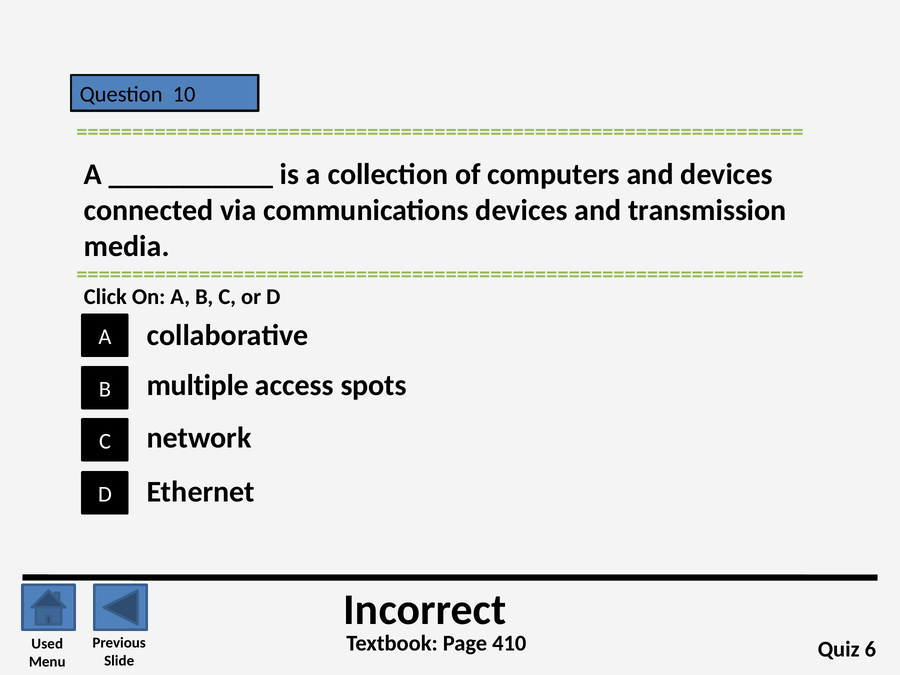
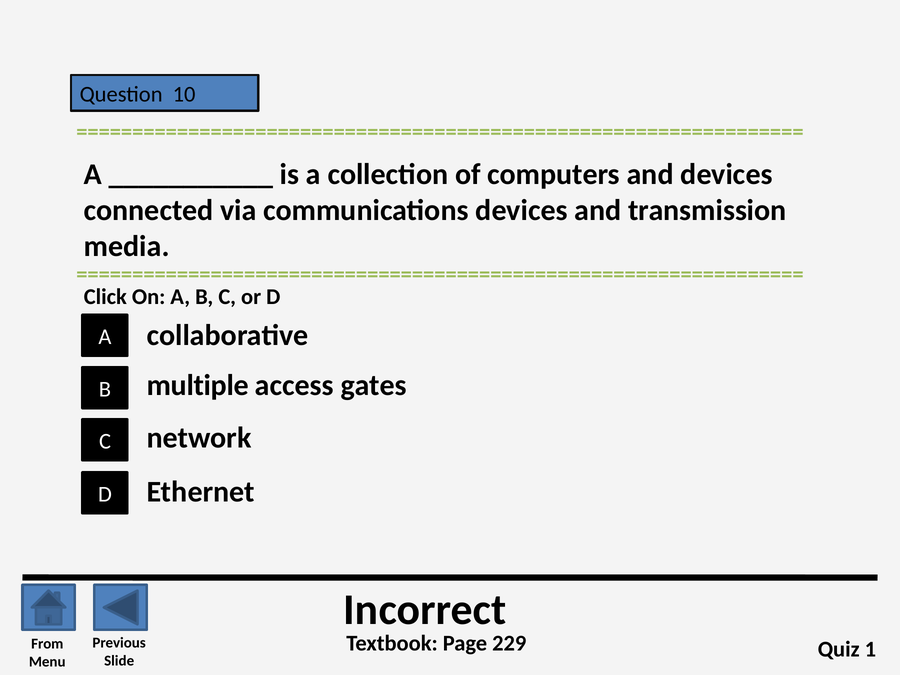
spots: spots -> gates (374, 385)
410: 410 -> 229 (509, 643)
Used: Used -> From (47, 644)
6: 6 -> 1 (870, 649)
